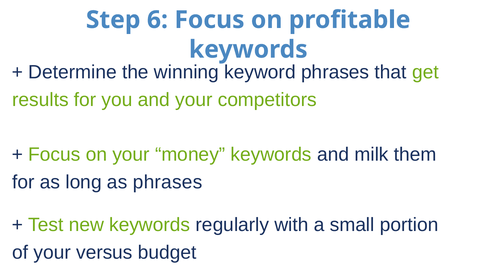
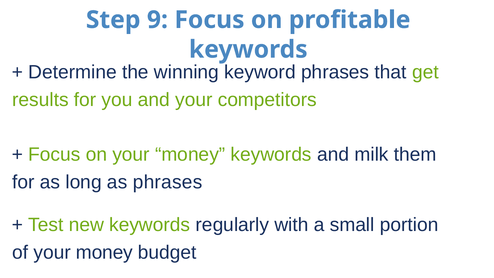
6: 6 -> 9 (157, 20)
of your versus: versus -> money (104, 253)
